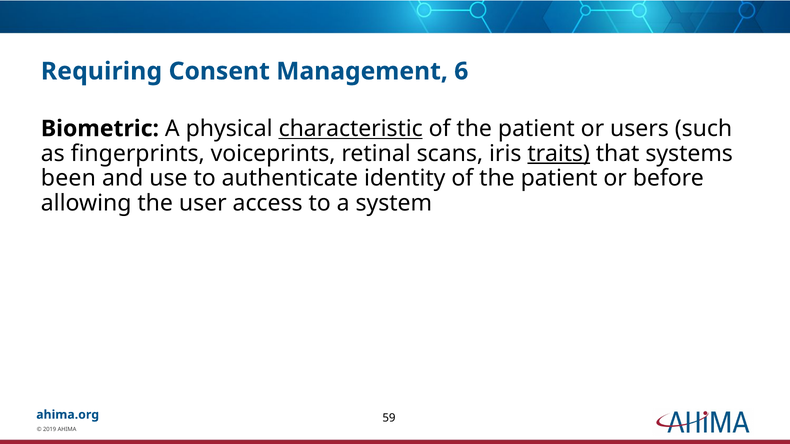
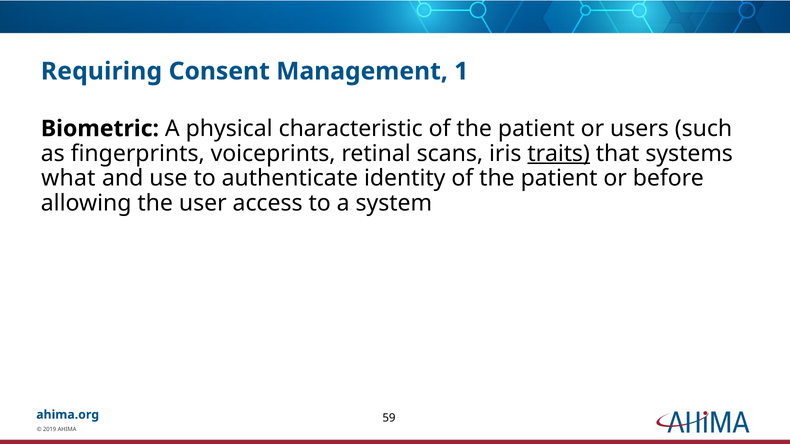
6: 6 -> 1 (461, 71)
characteristic underline: present -> none (351, 129)
been: been -> what (68, 178)
